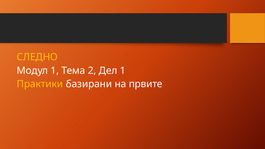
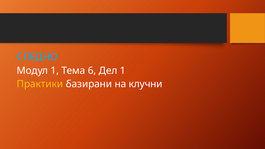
СЛЕДНО colour: yellow -> light blue (37, 57)
2: 2 -> 6 (92, 71)
првите: првите -> клучни (146, 84)
